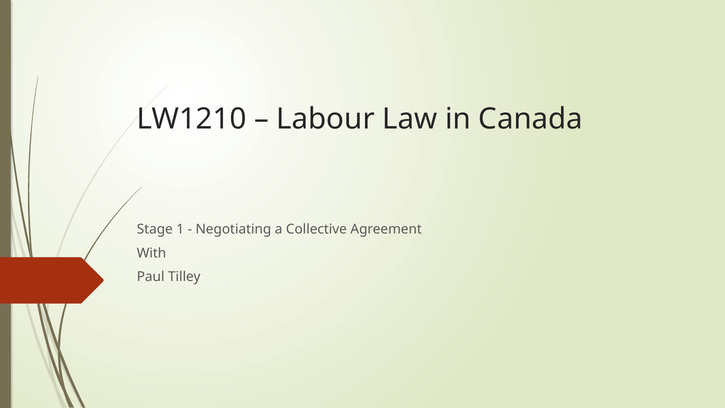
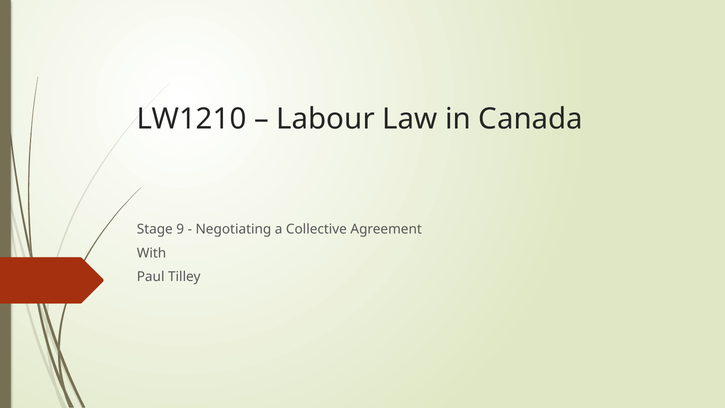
1: 1 -> 9 (180, 229)
